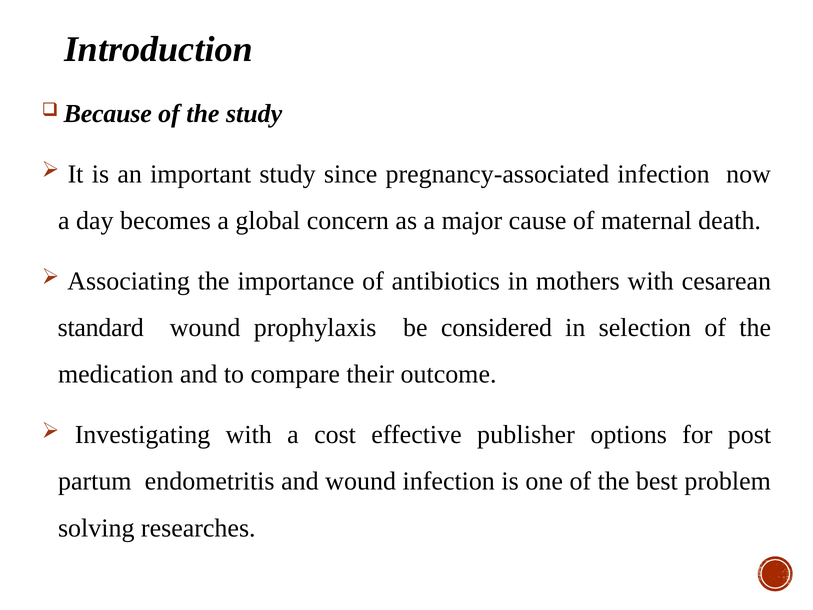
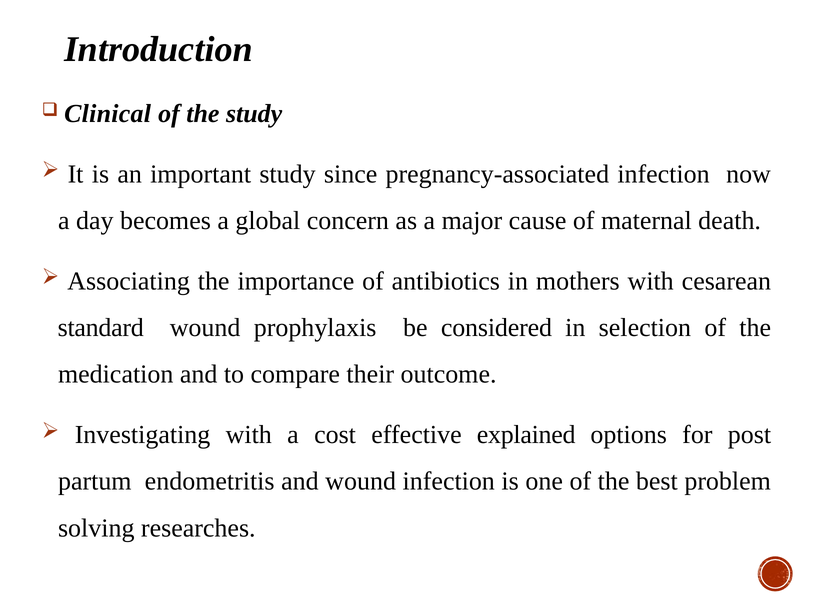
Because: Because -> Clinical (108, 114)
publisher: publisher -> explained (526, 434)
